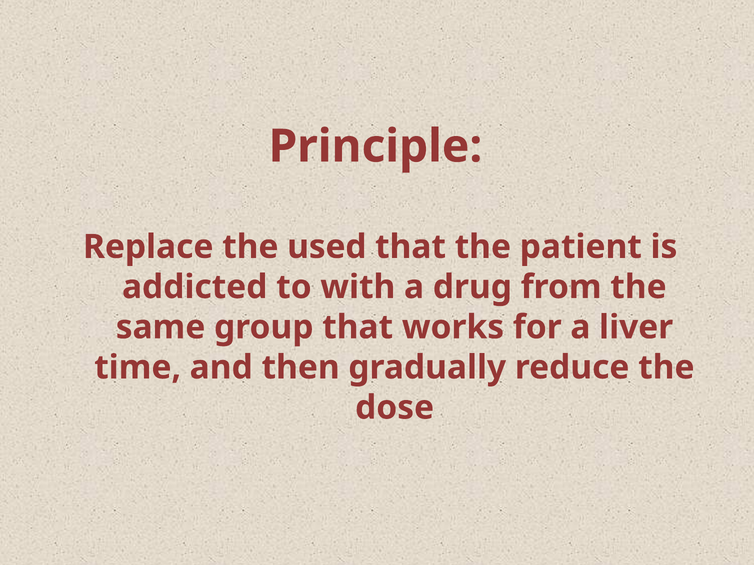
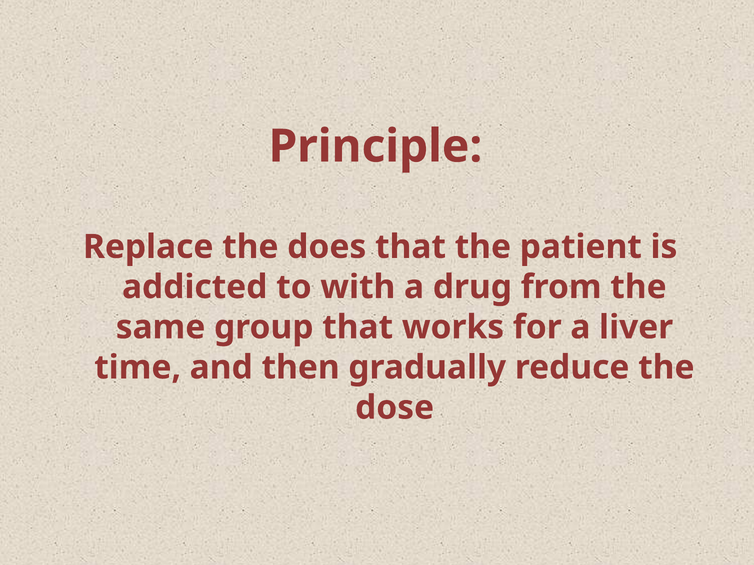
used: used -> does (327, 247)
